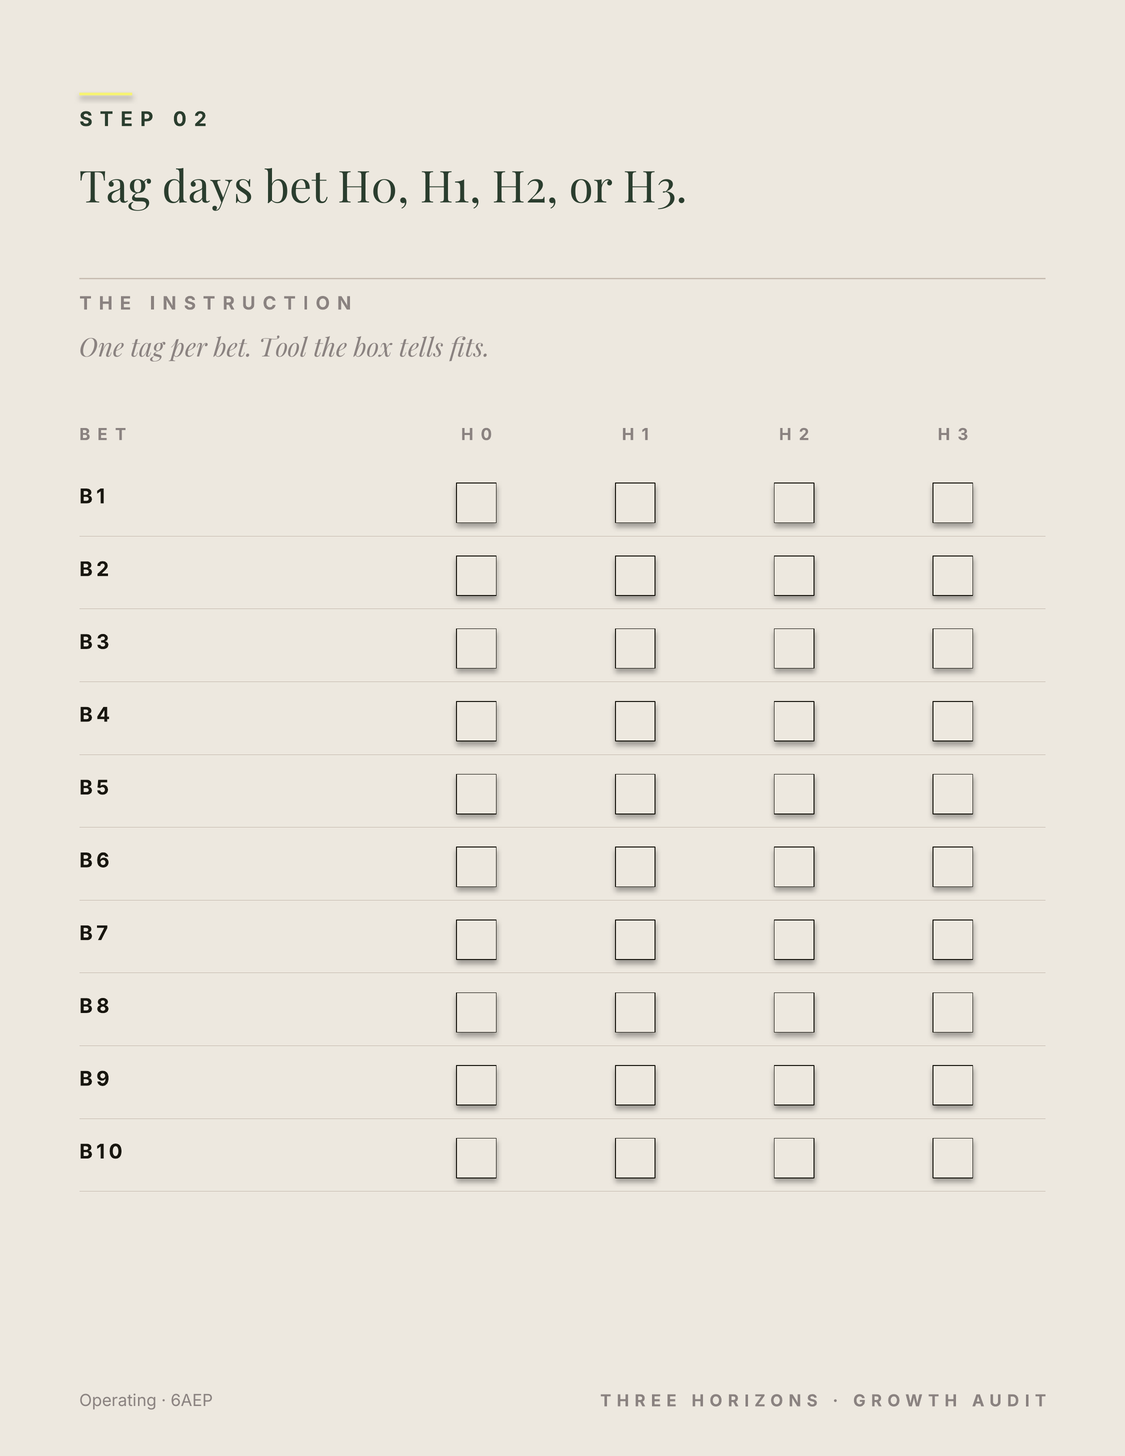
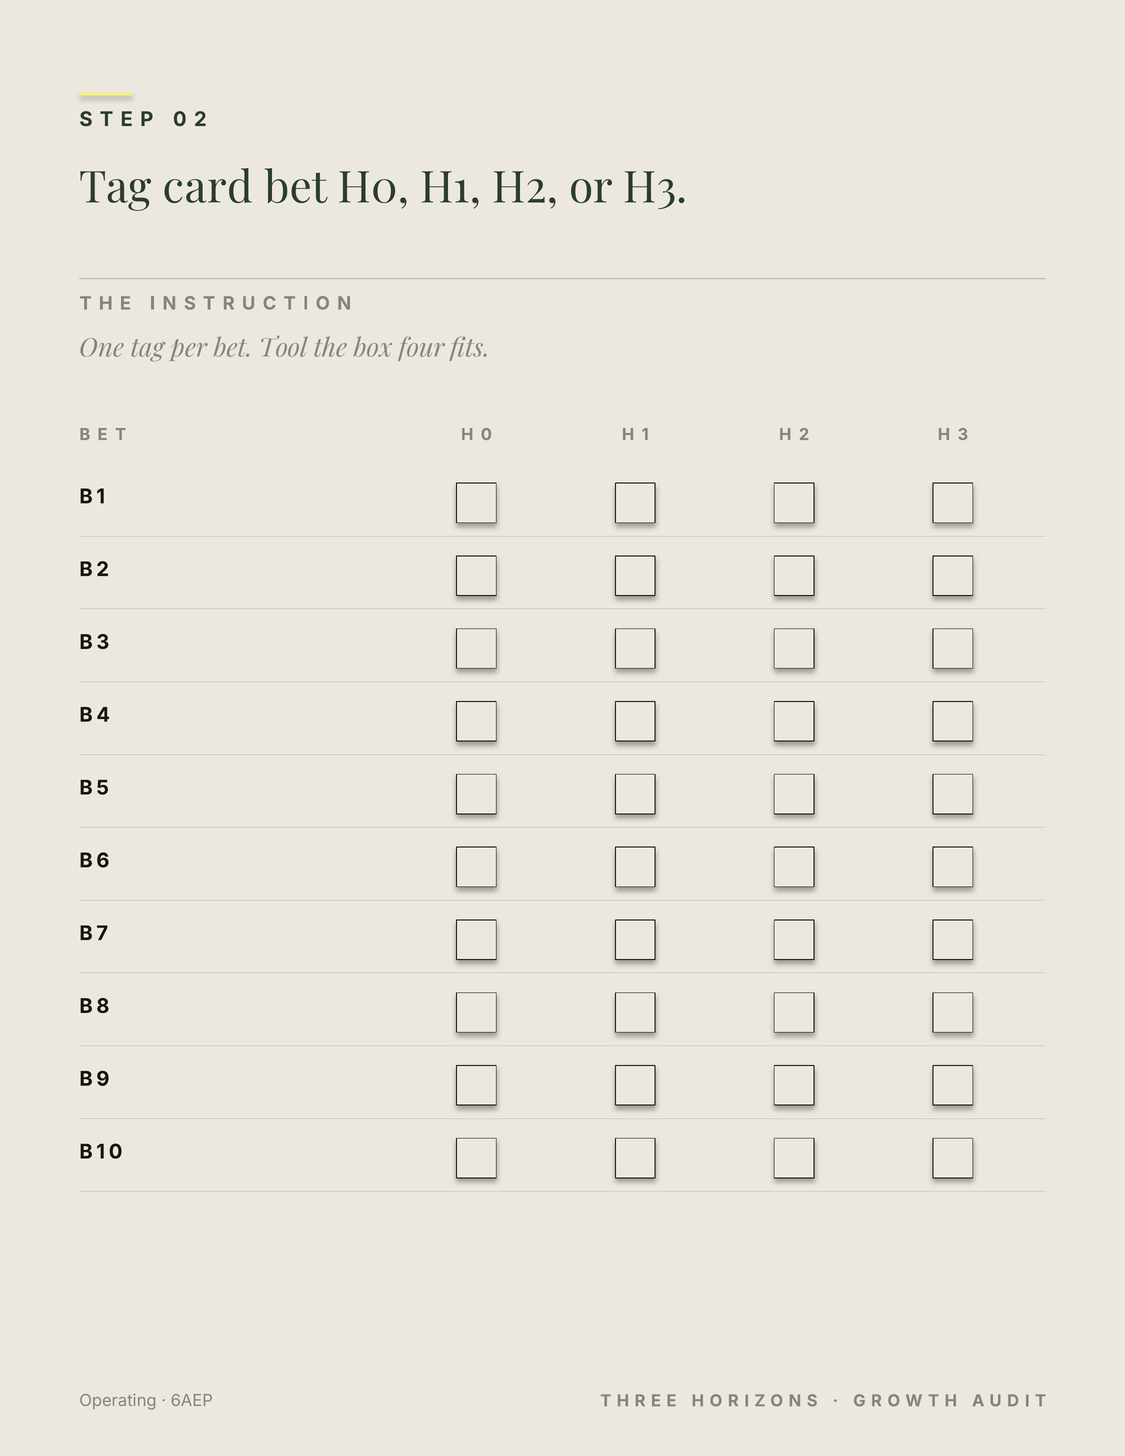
days: days -> card (208, 188)
tells: tells -> four (422, 348)
